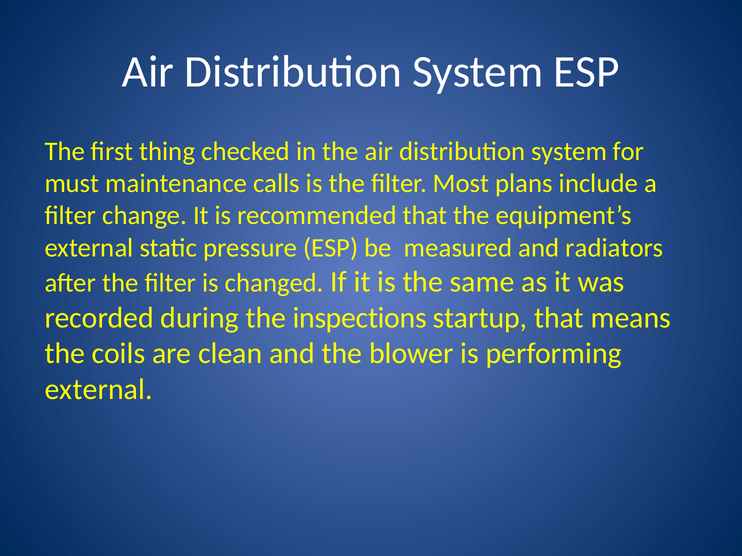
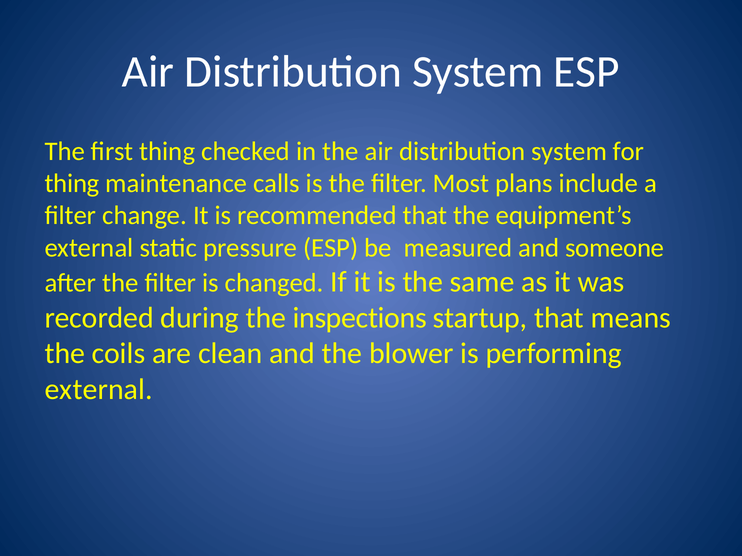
must: must -> thing (72, 184)
radiators: radiators -> someone (615, 248)
